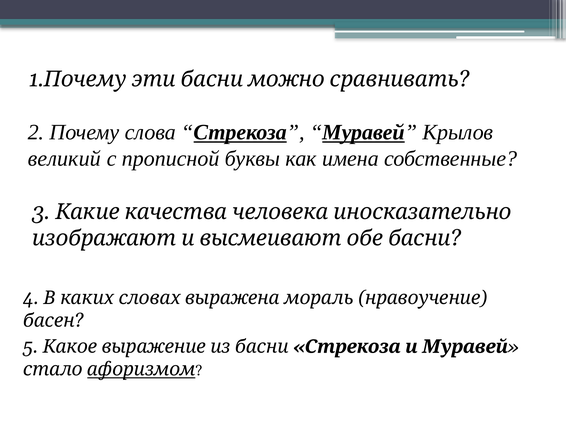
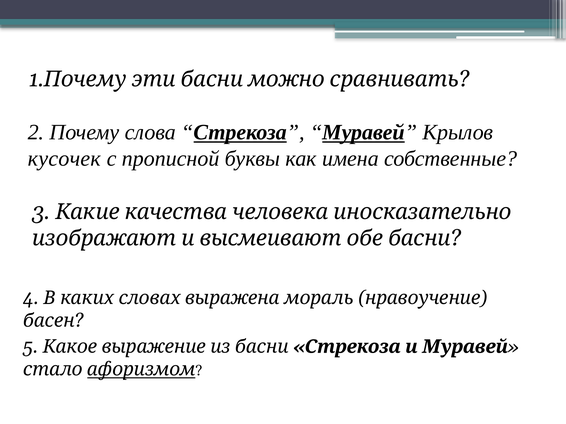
великий: великий -> кусочек (64, 159)
